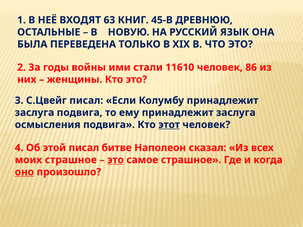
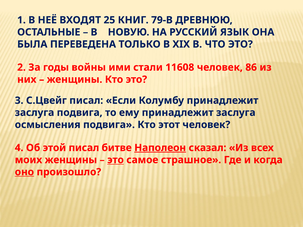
63: 63 -> 25 (109, 20)
45-В: 45-В -> 79-В (162, 20)
11610: 11610 -> 11608 (180, 67)
этот underline: present -> none (169, 125)
Наполеон underline: none -> present (160, 148)
моих страшное: страшное -> женщины (71, 160)
